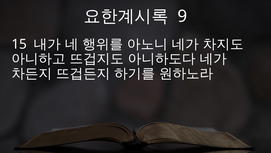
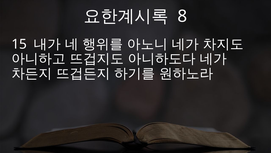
9: 9 -> 8 (182, 16)
